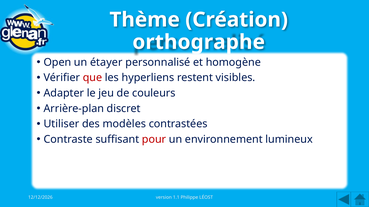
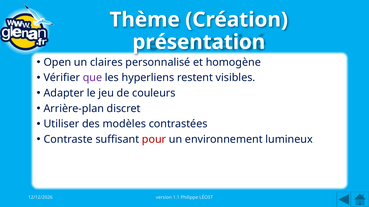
orthographe: orthographe -> présentation (199, 42)
étayer: étayer -> claires (106, 62)
que colour: red -> purple (92, 78)
